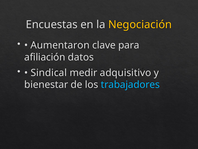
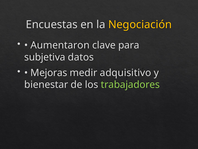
afiliación: afiliación -> subjetiva (45, 57)
Sindical: Sindical -> Mejoras (49, 73)
trabajadores colour: light blue -> light green (130, 84)
